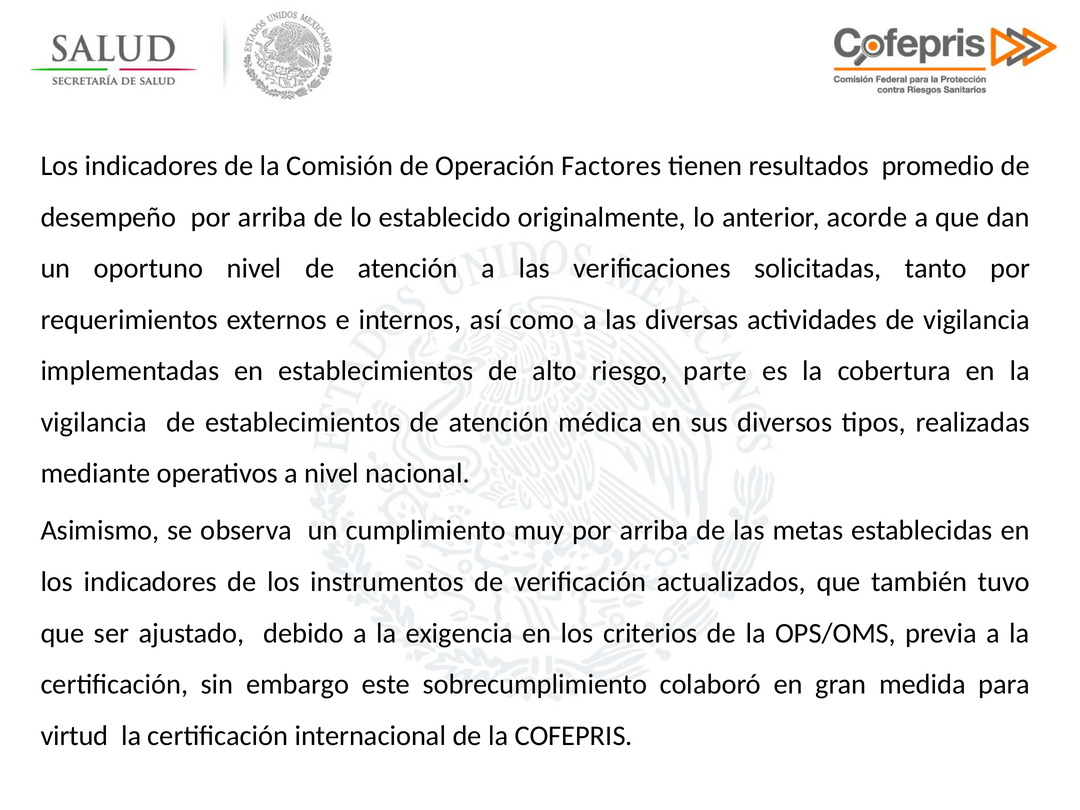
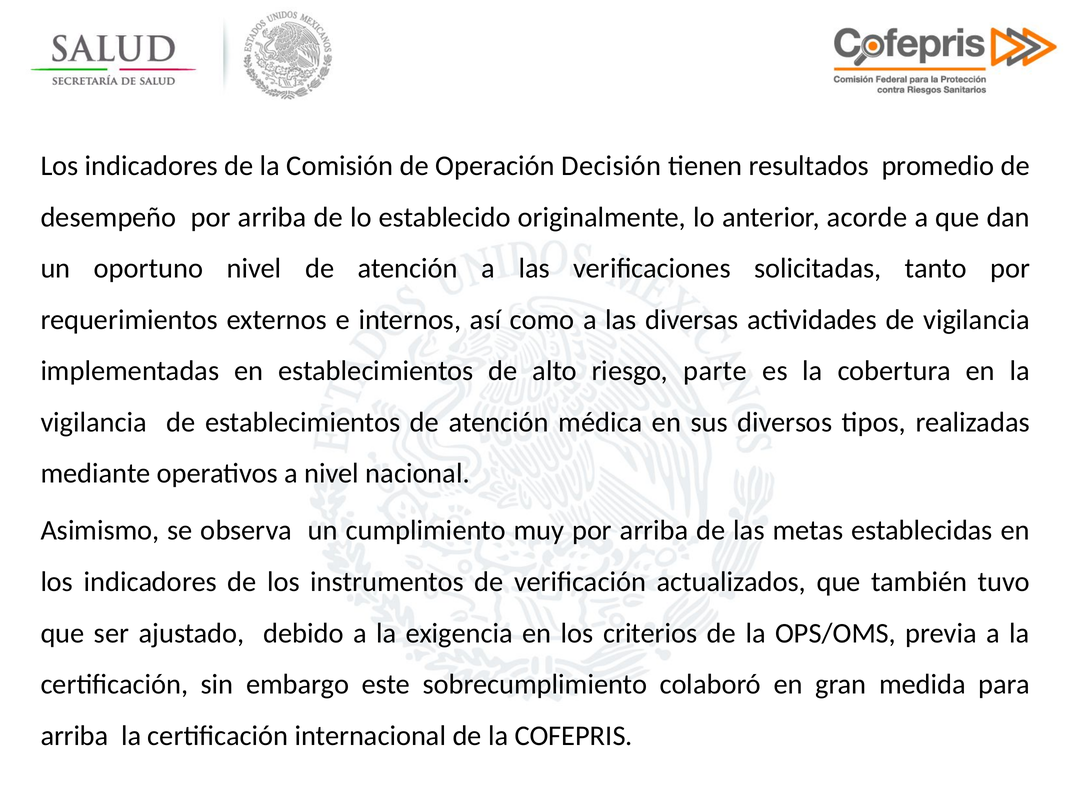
Factores: Factores -> Decisión (611, 166)
virtud: virtud -> arriba (74, 736)
